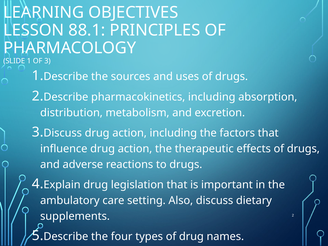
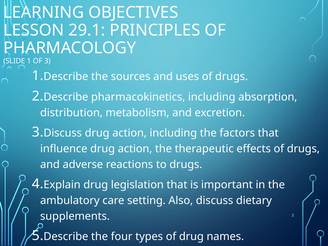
88.1: 88.1 -> 29.1 (87, 30)
